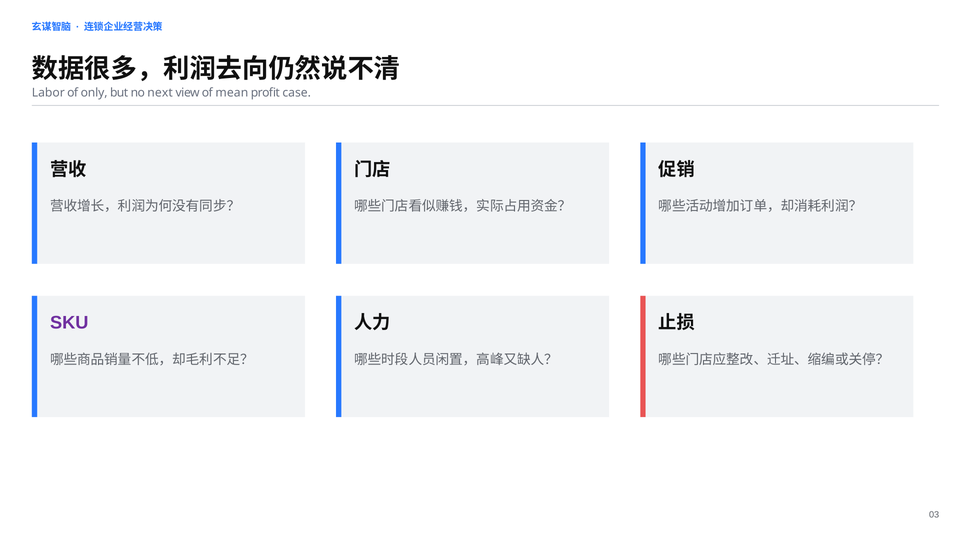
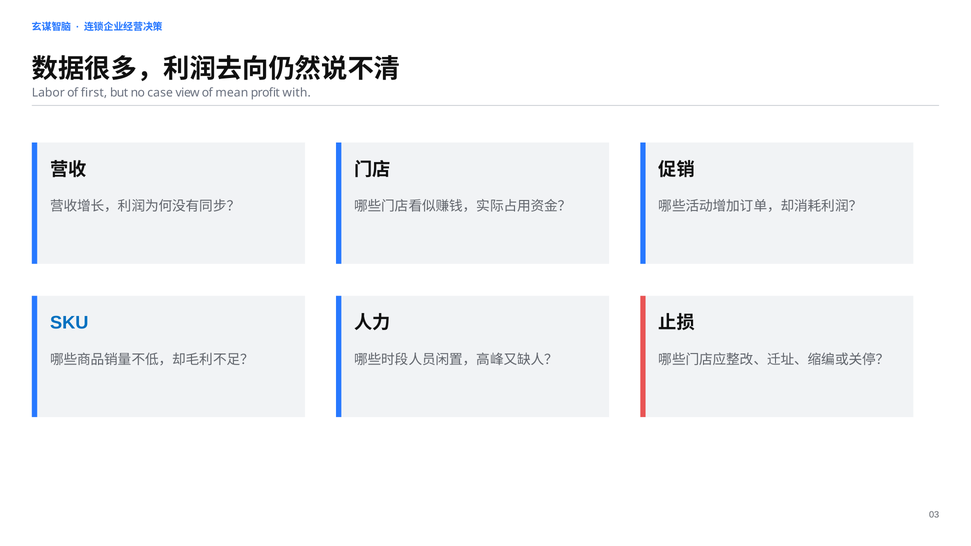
only: only -> first (94, 93)
next: next -> case (160, 93)
case: case -> with (297, 93)
SKU colour: purple -> blue (69, 323)
